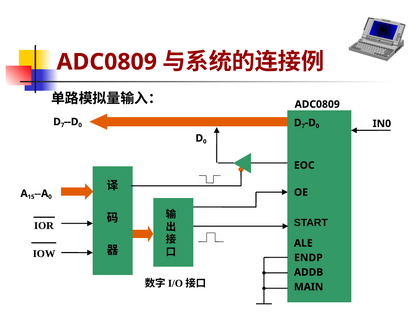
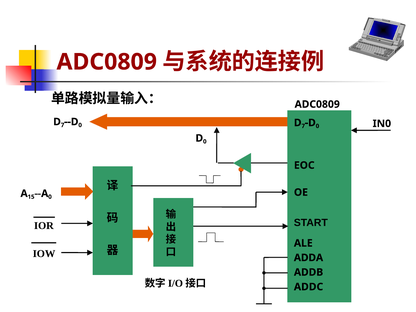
ENDP: ENDP -> ADDA (308, 258)
MAIN: MAIN -> ADDC (309, 287)
